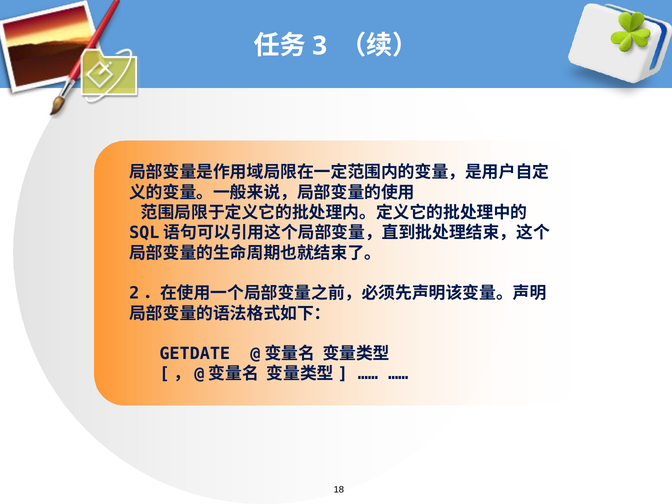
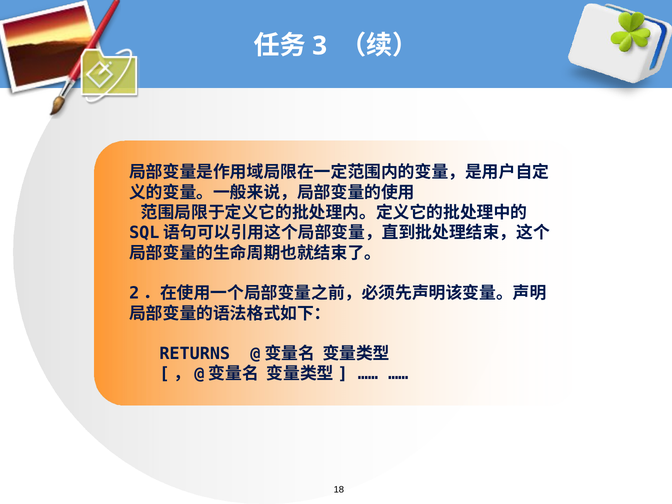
GETDATE: GETDATE -> RETURNS (195, 354)
